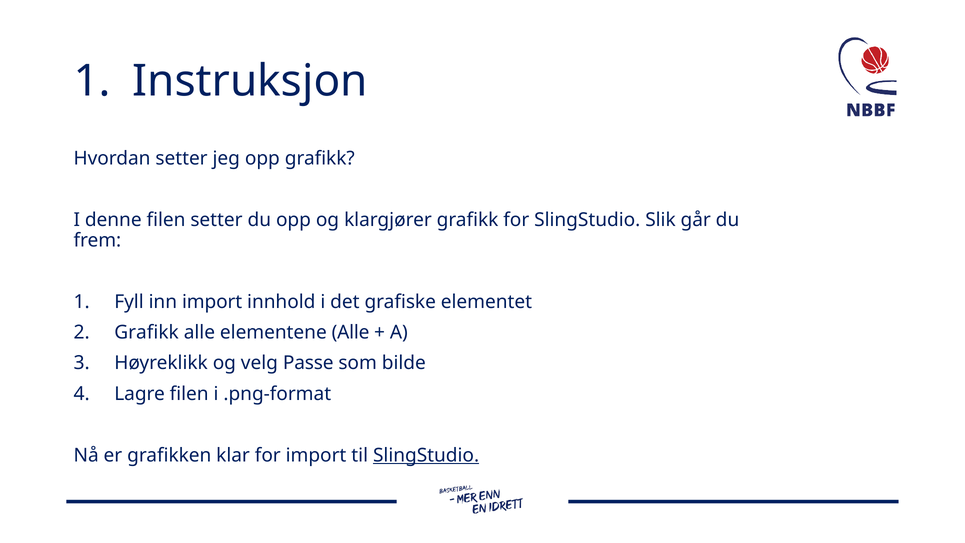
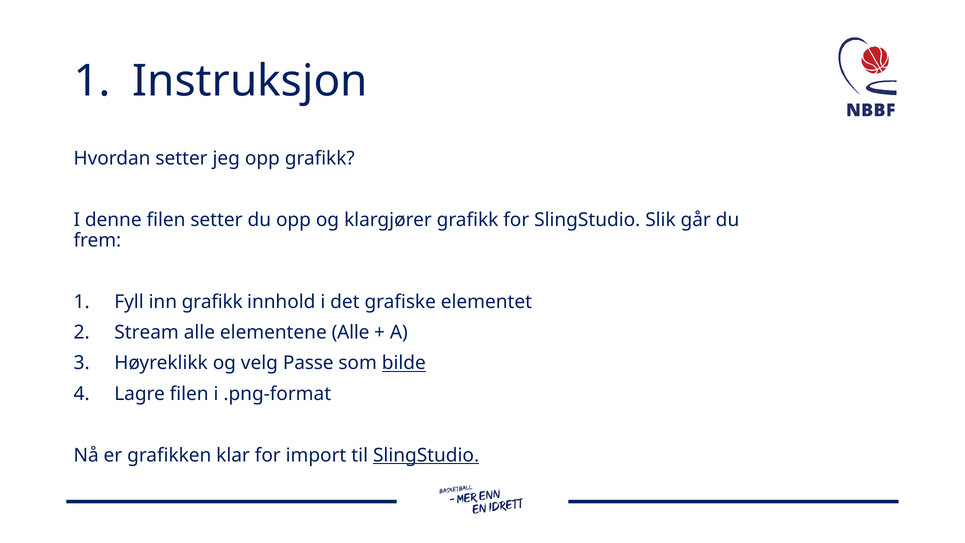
inn import: import -> grafikk (212, 302)
Grafikk: Grafikk -> Stream (147, 332)
bilde underline: none -> present (404, 363)
